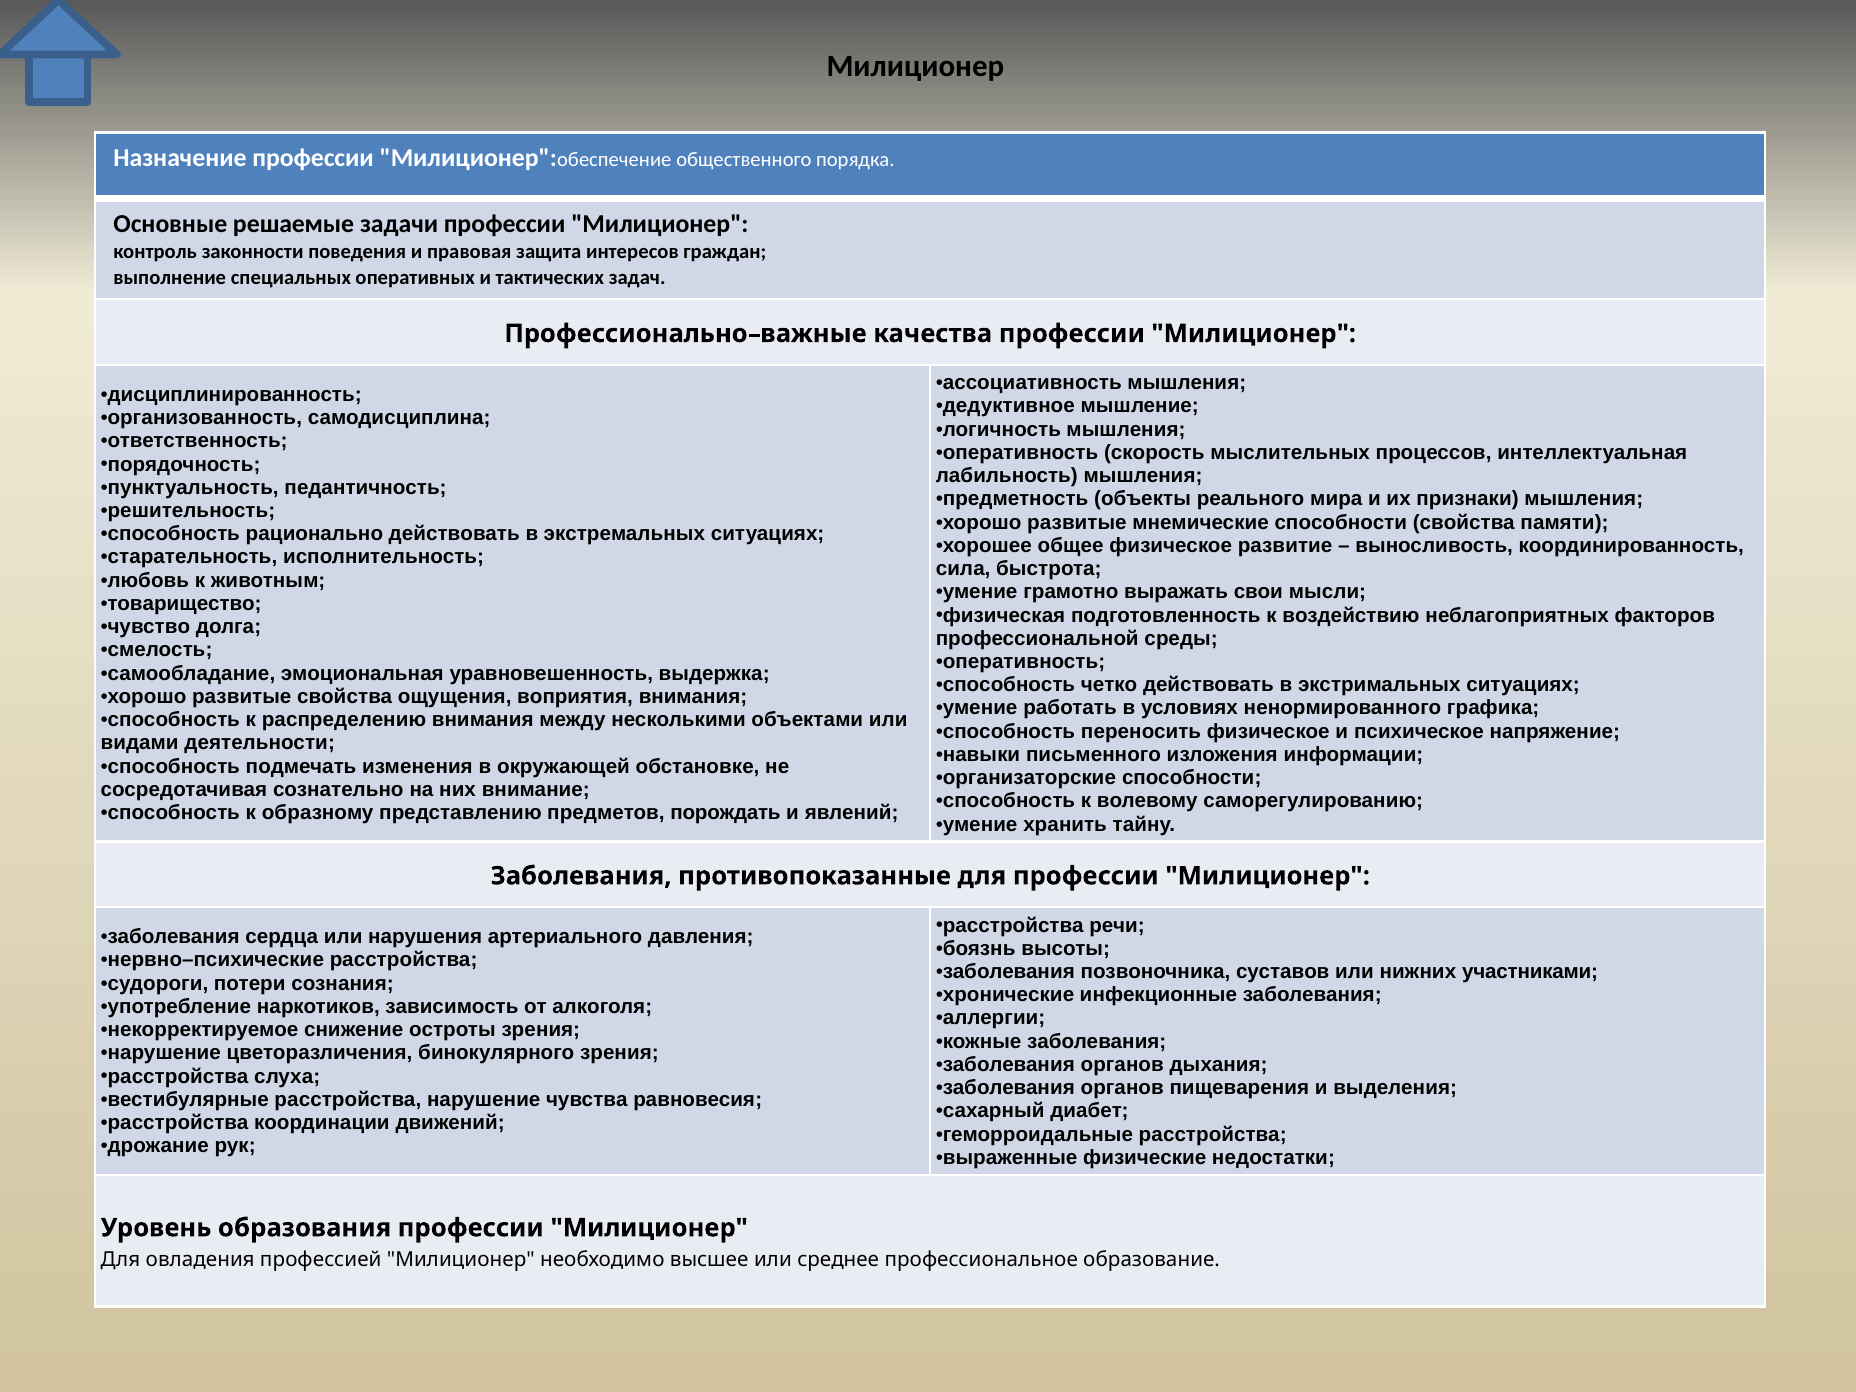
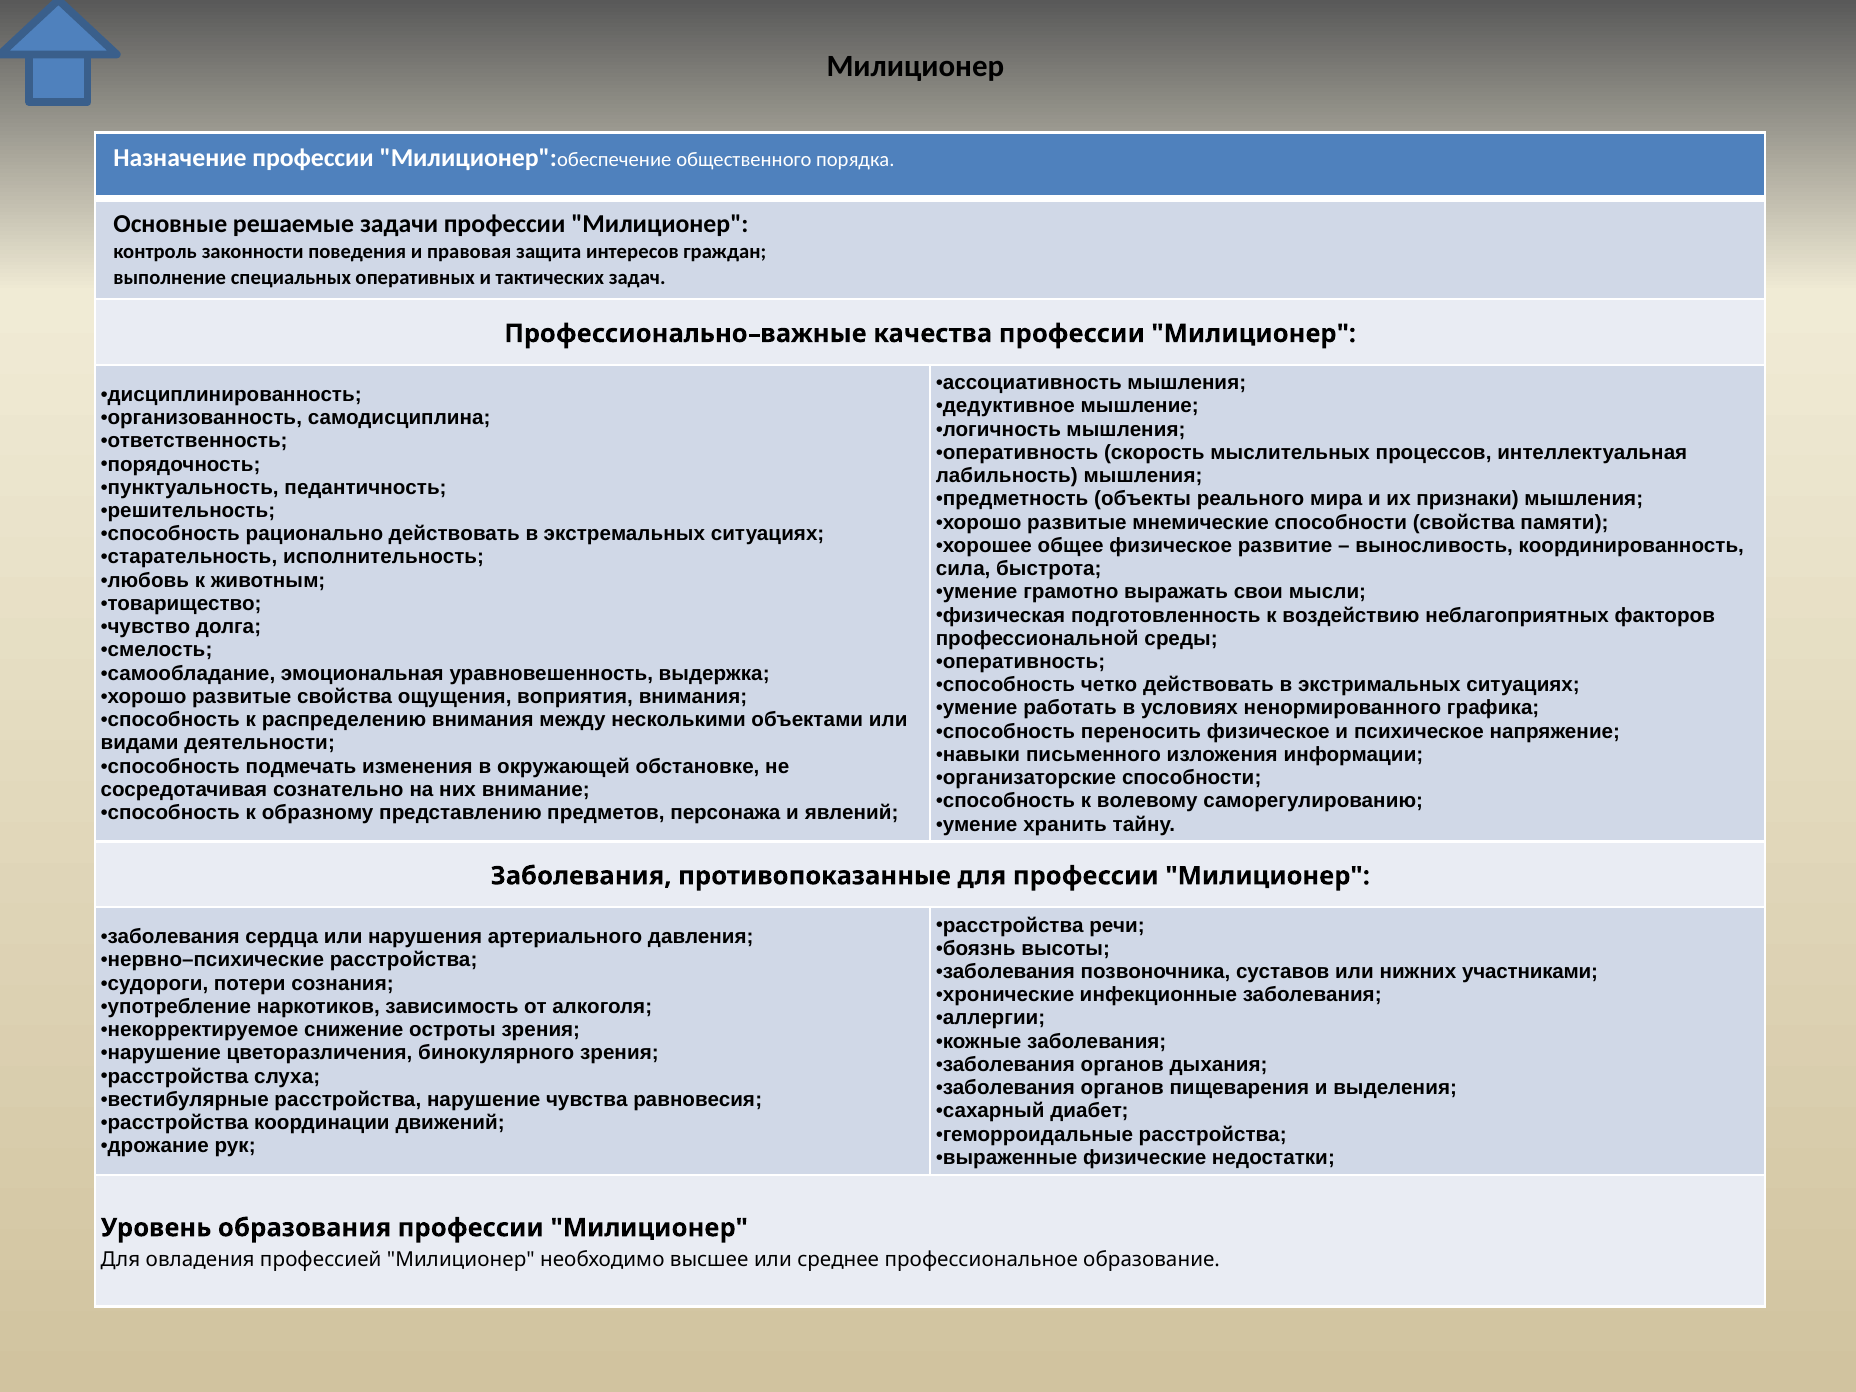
порождать: порождать -> персонажа (725, 813)
